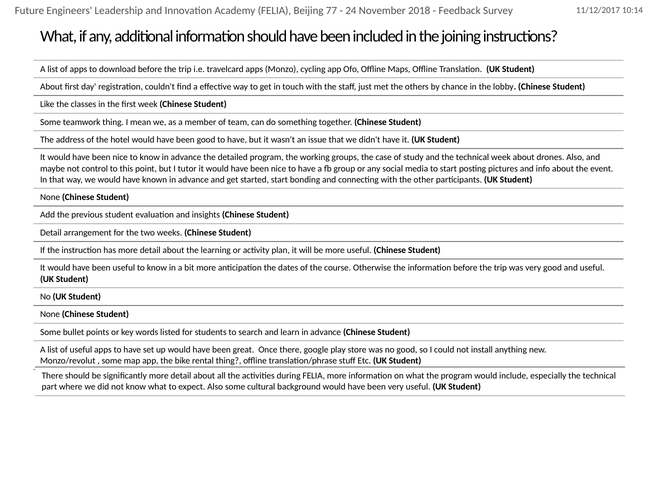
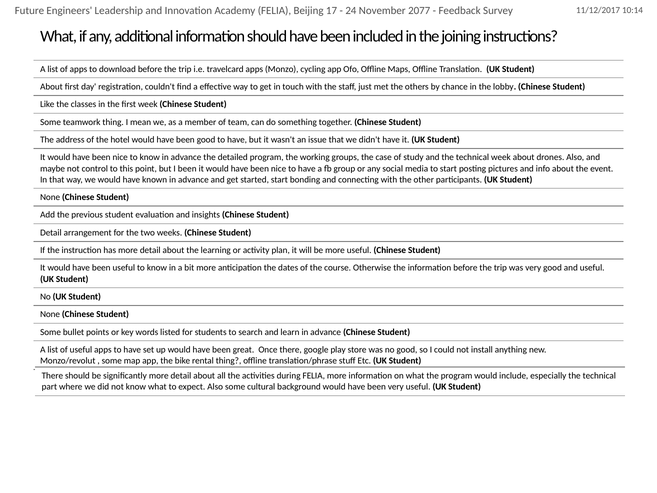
77: 77 -> 17 (332, 11)
2018: 2018 -> 2077 (419, 11)
I tutor: tutor -> been (187, 168)
